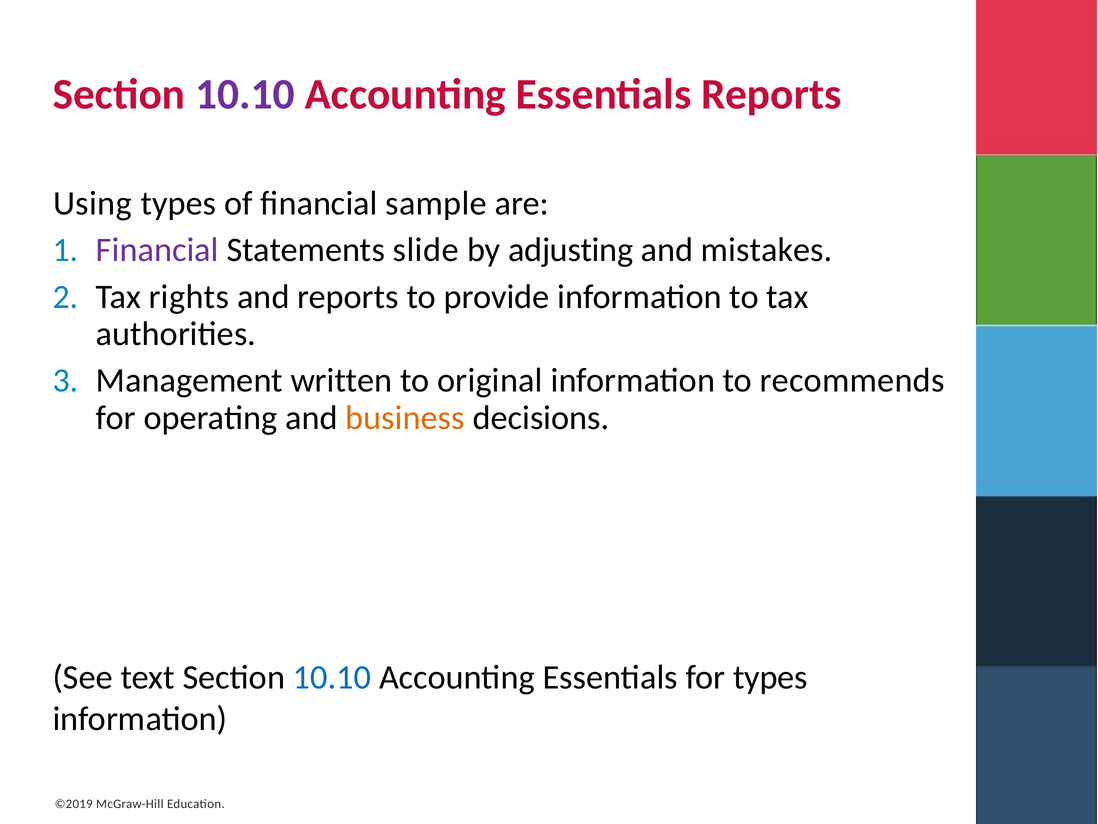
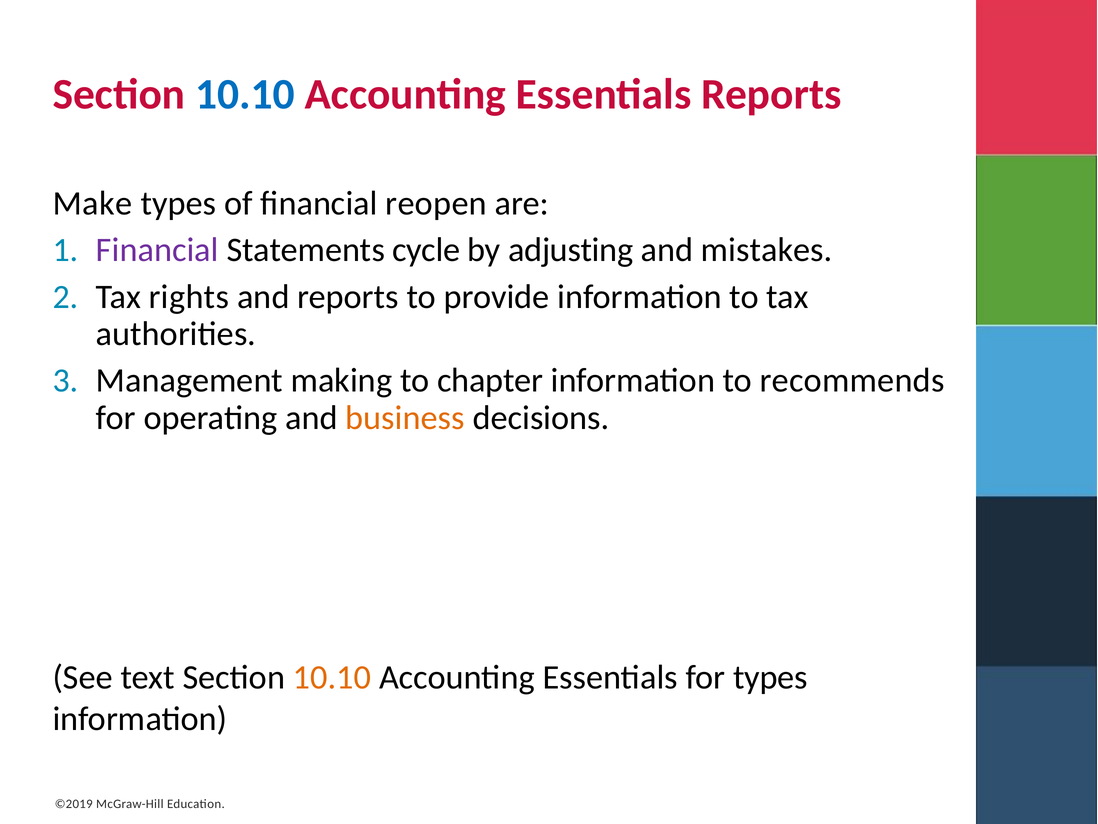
10.10 colour: purple -> blue (245, 95)
Using: Using -> Make (93, 203)
sample: sample -> reopen (436, 203)
slide: slide -> cycle (426, 250)
written: written -> making (341, 380)
original: original -> chapter (490, 380)
10.10 colour: blue -> orange (332, 677)
